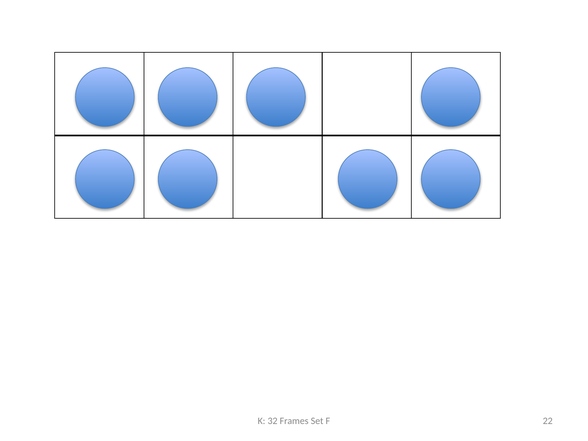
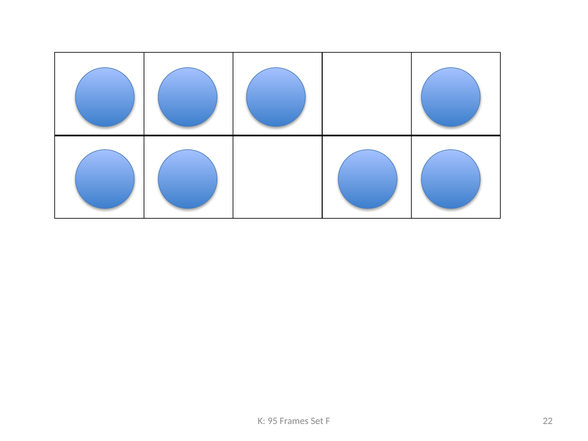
32: 32 -> 95 (273, 421)
